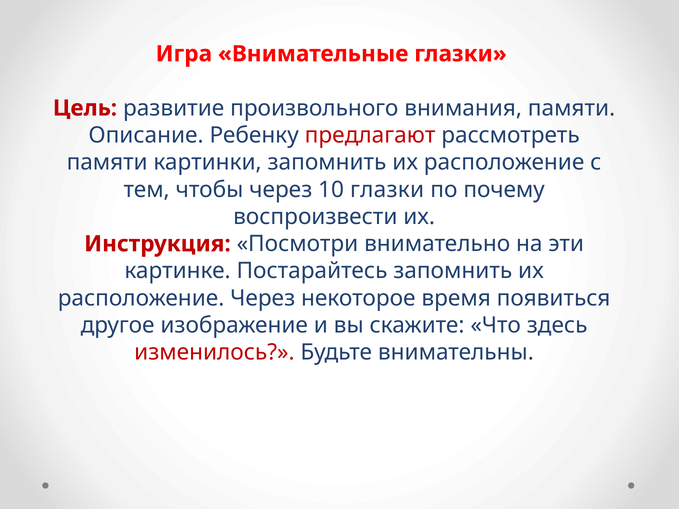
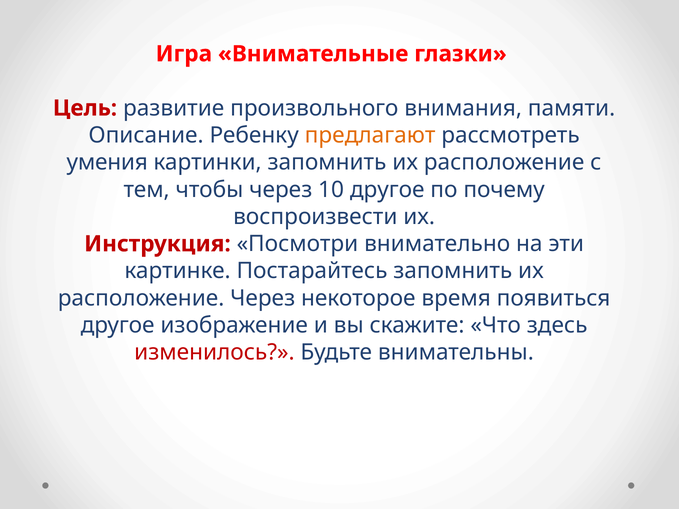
предлагают colour: red -> orange (370, 135)
памяти: памяти -> умения (107, 163)
10 глазки: глазки -> другое (387, 190)
